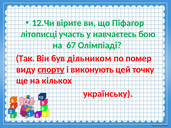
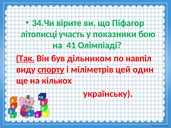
12.Чи: 12.Чи -> 34.Чи (43, 23)
навчаєтесь: навчаєтесь -> показники (115, 34)
67: 67 -> 41 (71, 45)
Так underline: none -> present (25, 59)
помер: помер -> навпіл (139, 59)
виконують: виконують -> міліметрів (92, 70)
точку: точку -> один (143, 70)
